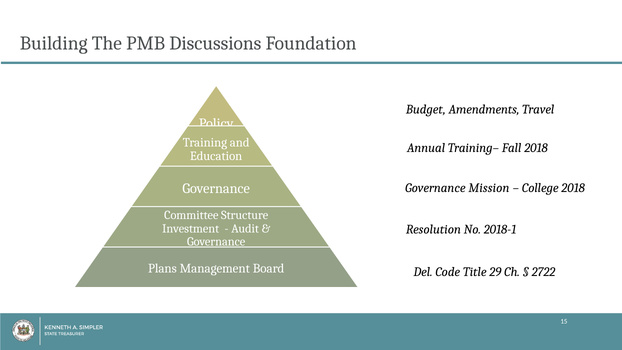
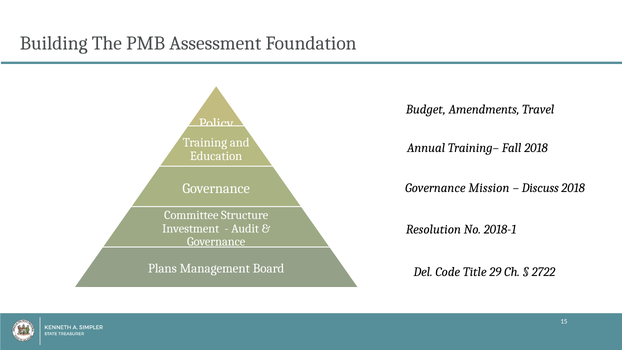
Discussions: Discussions -> Assessment (215, 43)
College: College -> Discuss (540, 188)
